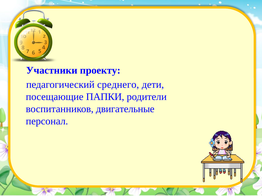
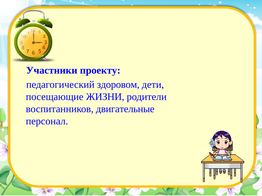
среднего: среднего -> здоровом (118, 85)
ПАПКИ: ПАПКИ -> ЖИЗНИ (105, 97)
